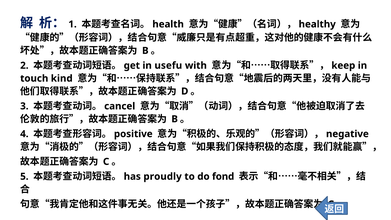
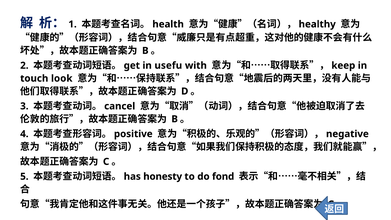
kind: kind -> look (62, 78)
proudly: proudly -> honesty (163, 176)
